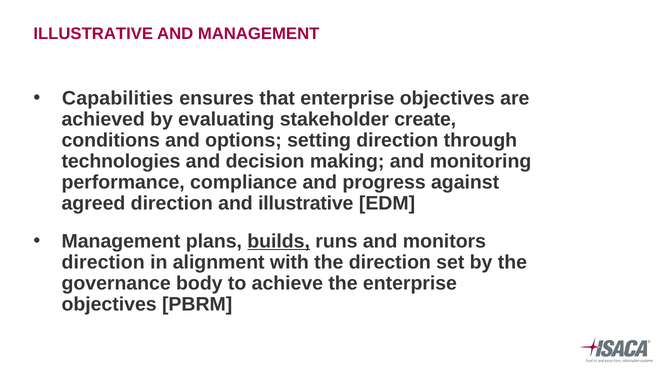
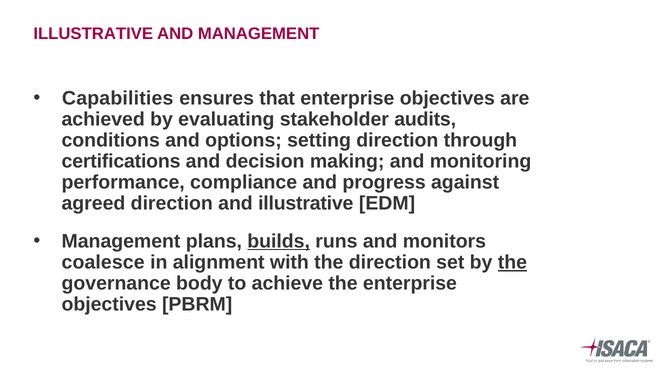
create: create -> audits (425, 119)
technologies: technologies -> certifications (121, 161)
direction: direction -> coalesce (103, 262)
the underline: none -> present (512, 262)
